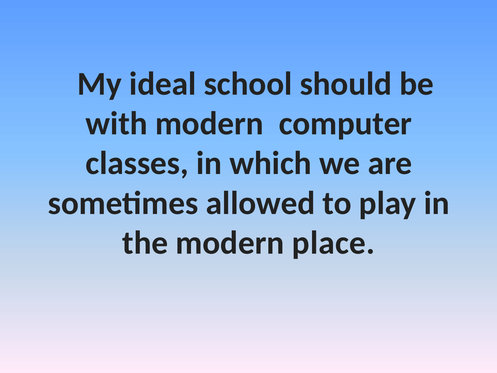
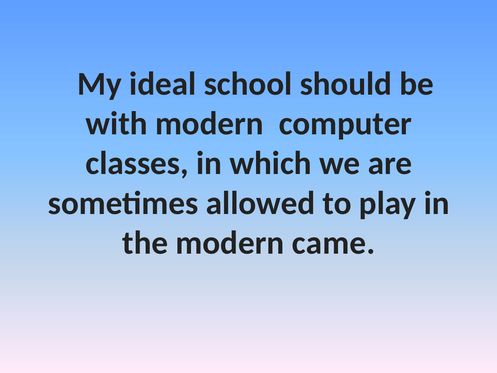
place: place -> came (334, 243)
